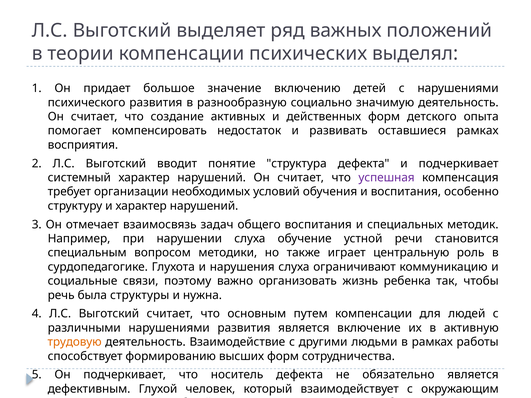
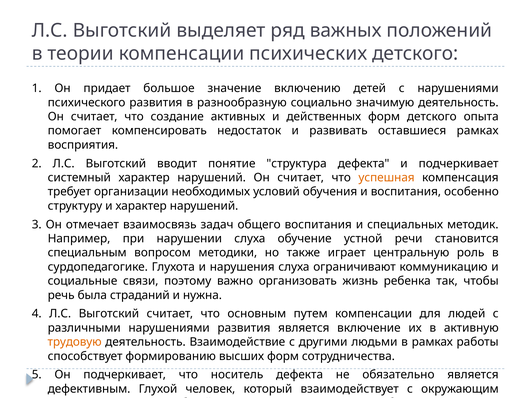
психических выделял: выделял -> детского (415, 54)
успешная colour: purple -> orange (387, 178)
структуры: структуры -> страданий (140, 295)
